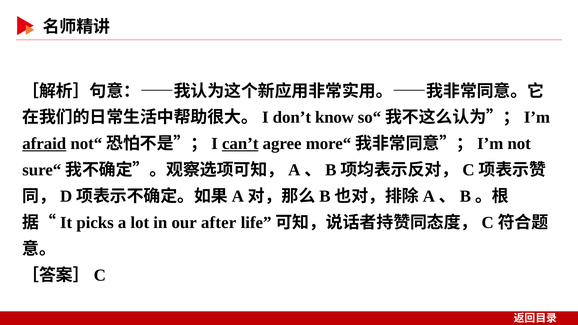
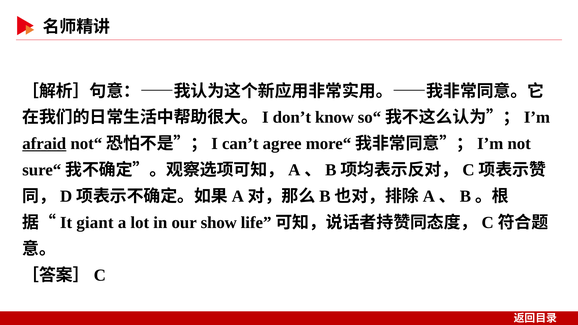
can’t underline: present -> none (240, 144)
picks: picks -> giant (95, 223)
after: after -> show (219, 223)
